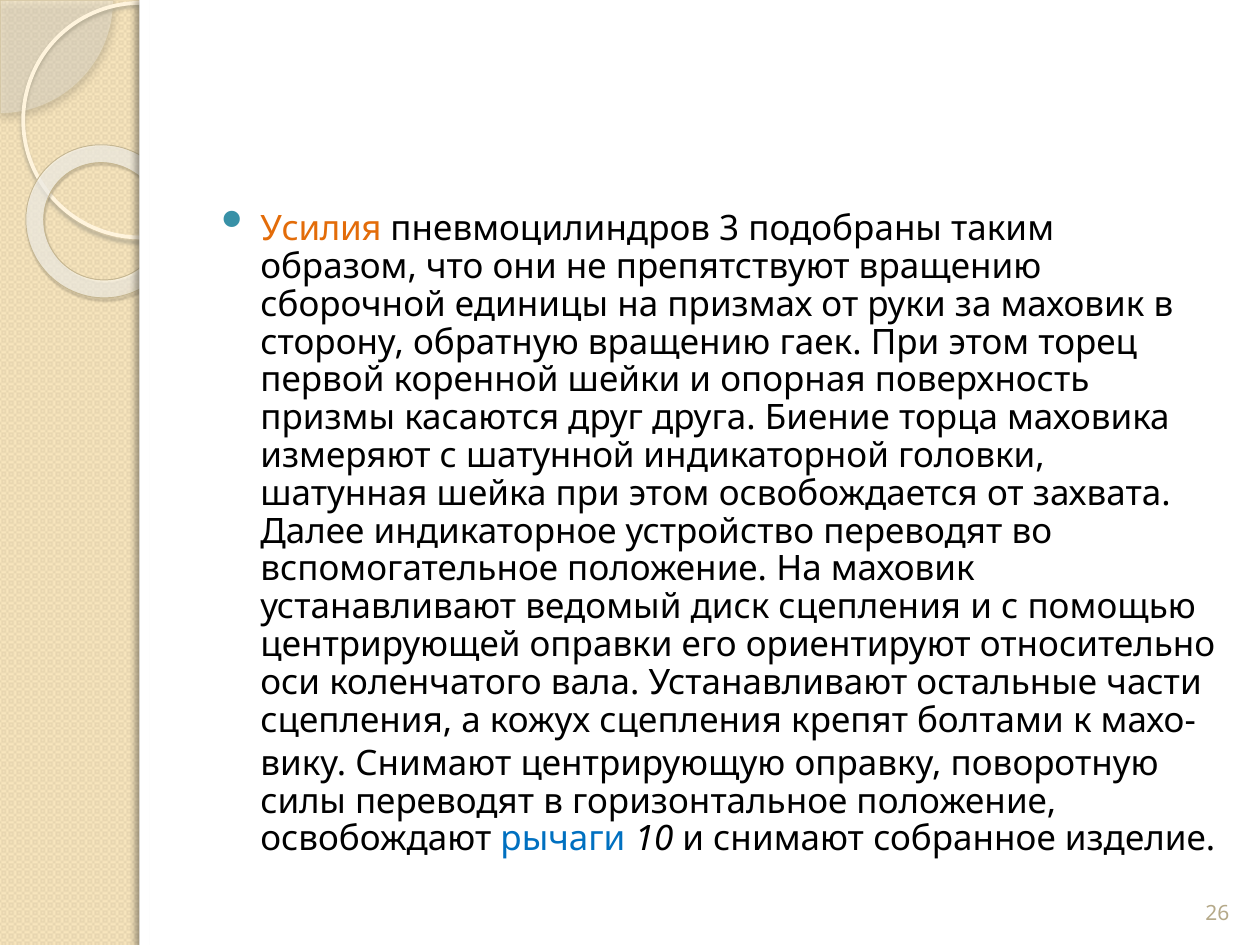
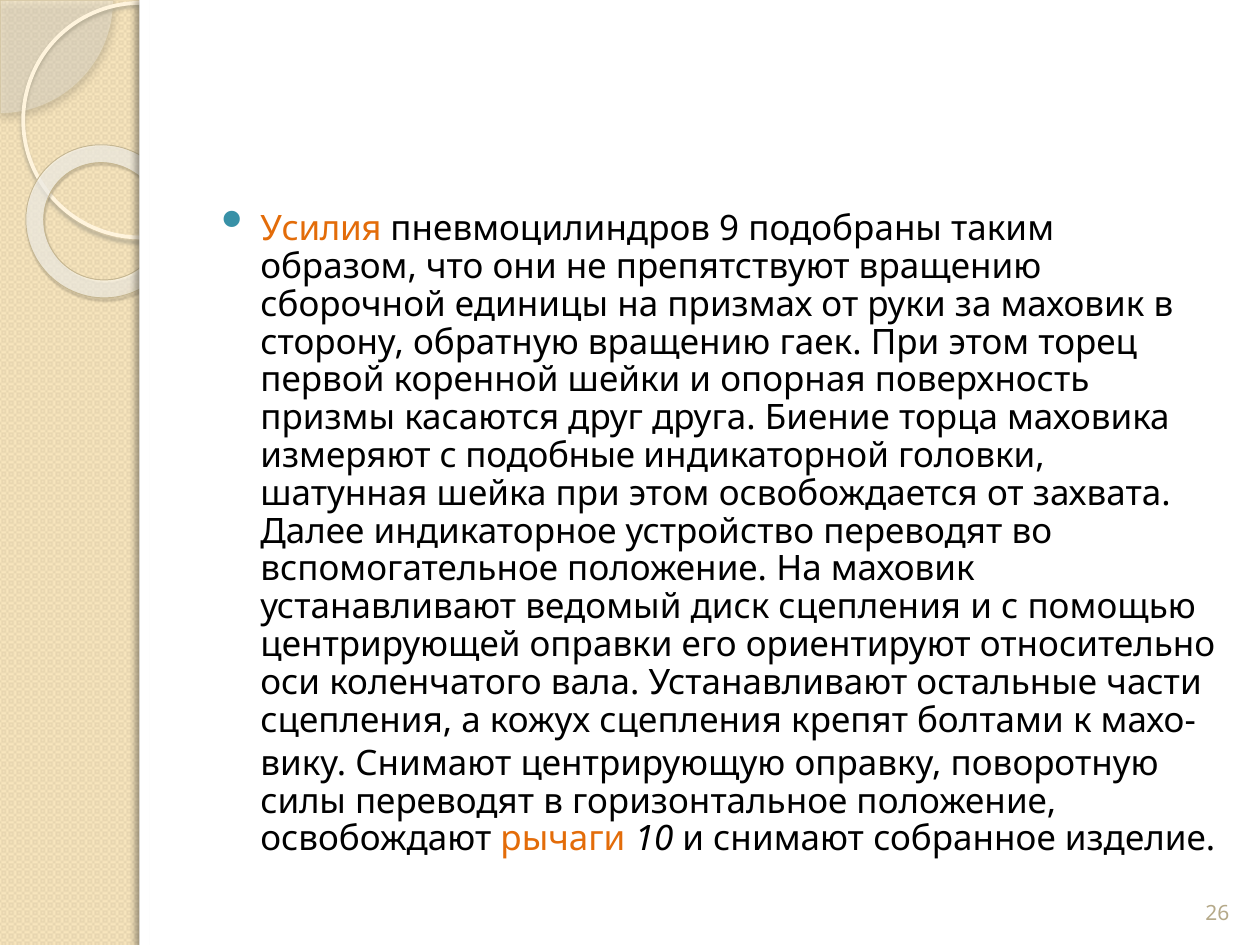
3: 3 -> 9 (729, 229)
шатунной: шатунной -> подобные (550, 456)
рычаги colour: blue -> orange (563, 839)
